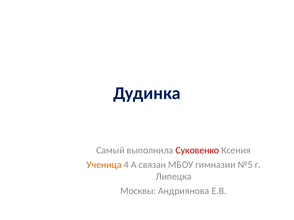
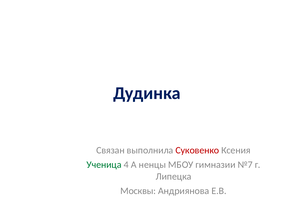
Самый: Самый -> Связан (110, 151)
Ученица colour: orange -> green (104, 165)
связан: связан -> ненцы (152, 165)
№5: №5 -> №7 (245, 165)
